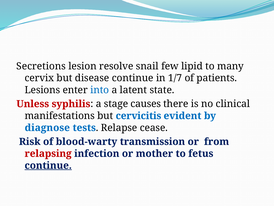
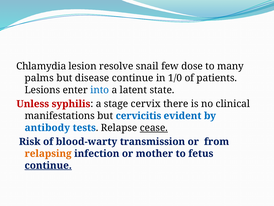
Secretions: Secretions -> Chlamydia (41, 66)
lipid: lipid -> dose (192, 66)
cervix: cervix -> palms (39, 78)
1/7: 1/7 -> 1/0 (175, 78)
causes: causes -> cervix (146, 104)
diagnose: diagnose -> antibody (47, 127)
cease underline: none -> present (154, 127)
relapsing colour: red -> orange (48, 153)
